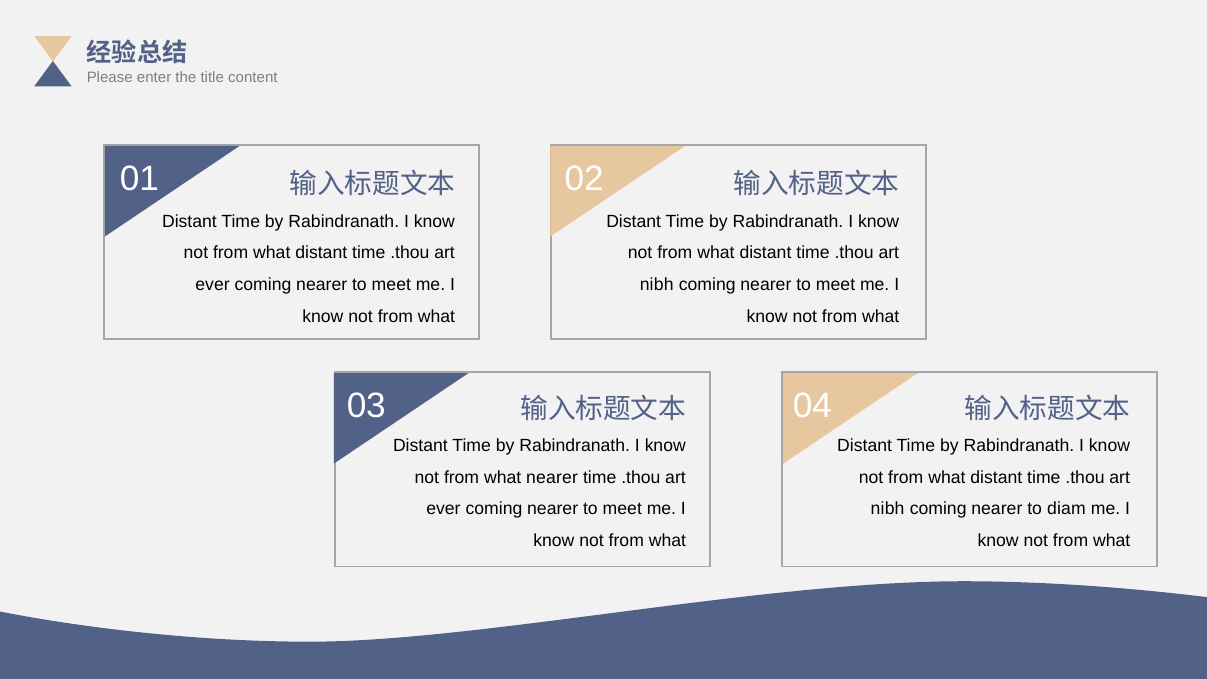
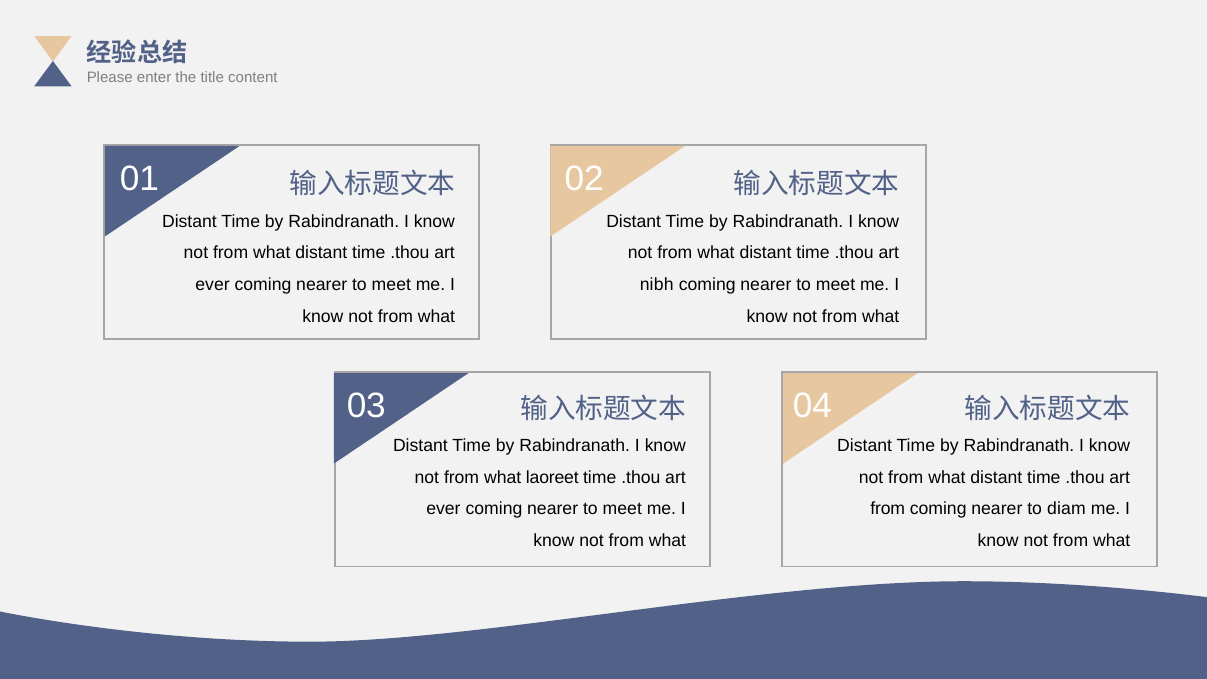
what nearer: nearer -> laoreet (552, 477)
nibh: nibh -> from (888, 509)
